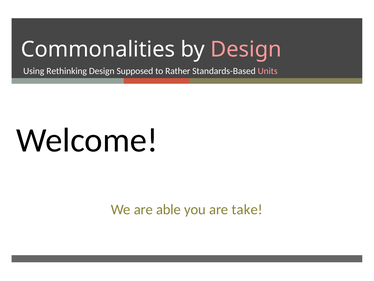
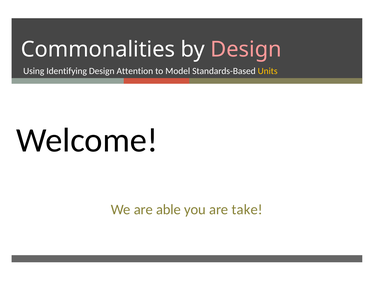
Rethinking: Rethinking -> Identifying (67, 71)
Supposed: Supposed -> Attention (135, 71)
Rather: Rather -> Model (178, 71)
Units colour: pink -> yellow (268, 71)
